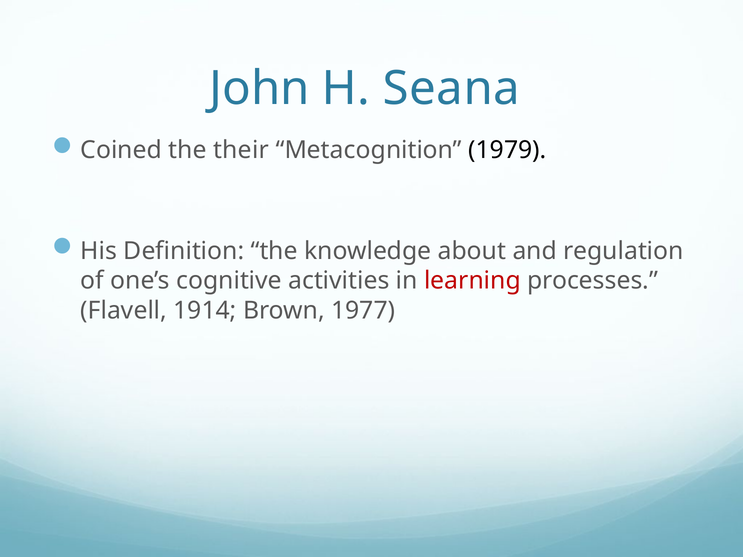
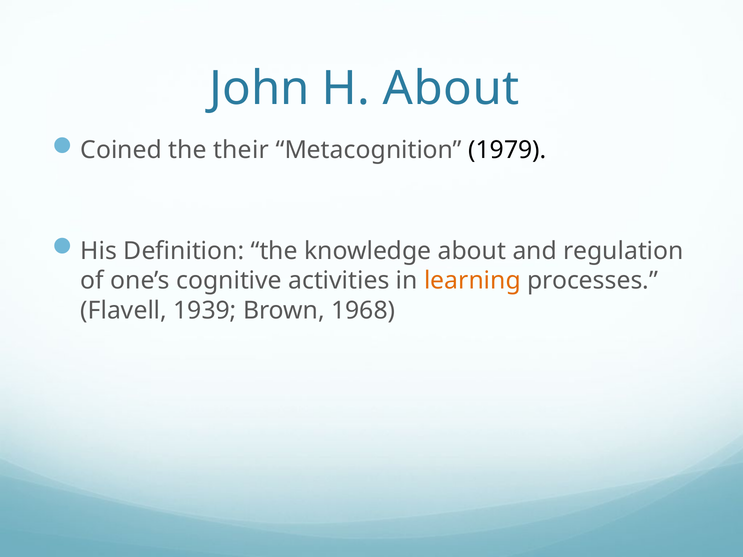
H Seana: Seana -> About (451, 88)
learning colour: red -> orange (472, 281)
1914: 1914 -> 1939 (205, 311)
1977: 1977 -> 1968 (363, 311)
